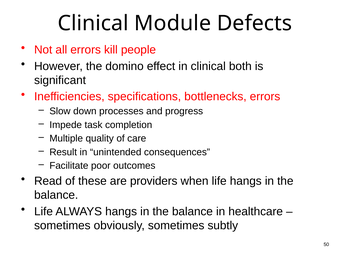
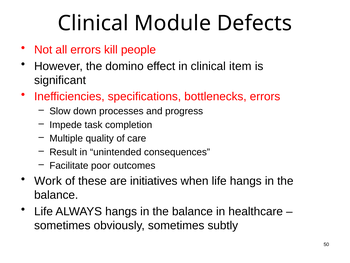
both: both -> item (240, 66)
Read: Read -> Work (48, 181)
providers: providers -> initiatives (154, 181)
